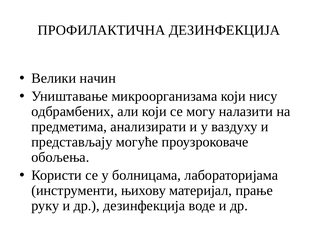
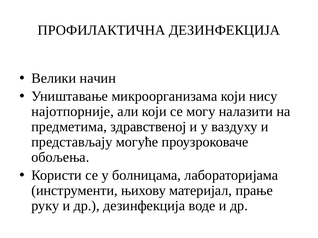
одбрамбених: одбрамбених -> најотпорније (73, 112)
анализирати: анализирати -> здравственој (148, 127)
